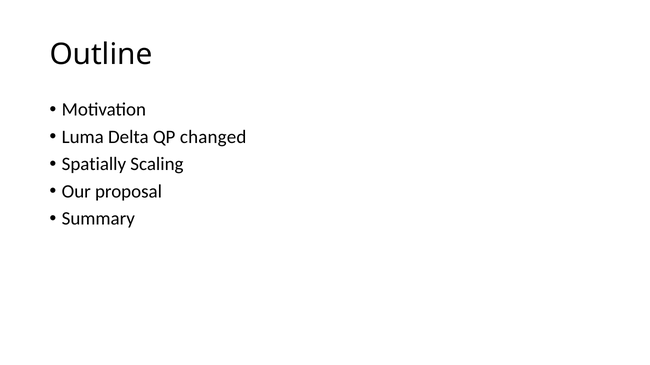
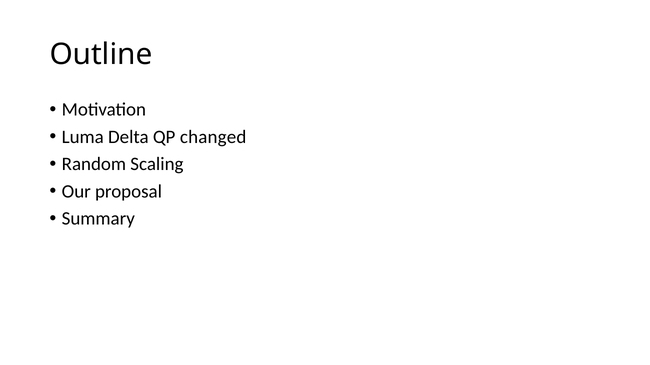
Spatially: Spatially -> Random (94, 164)
